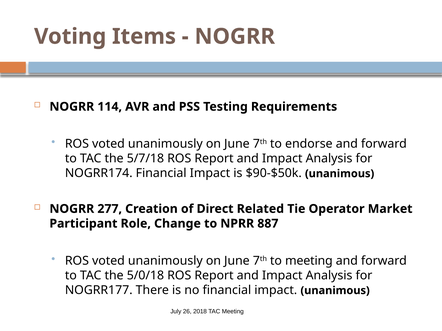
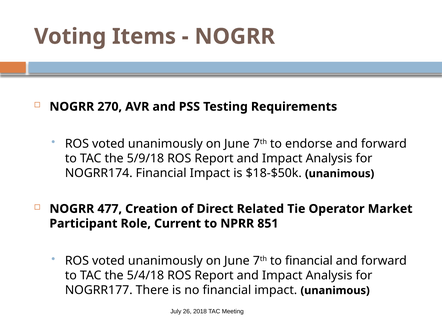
114: 114 -> 270 (110, 107)
5/7/18: 5/7/18 -> 5/9/18 (145, 159)
$90-$50k: $90-$50k -> $18-$50k (274, 173)
277: 277 -> 477 (110, 209)
Change: Change -> Current (178, 224)
887: 887 -> 851 (268, 224)
to meeting: meeting -> financial (309, 261)
5/0/18: 5/0/18 -> 5/4/18 (145, 276)
